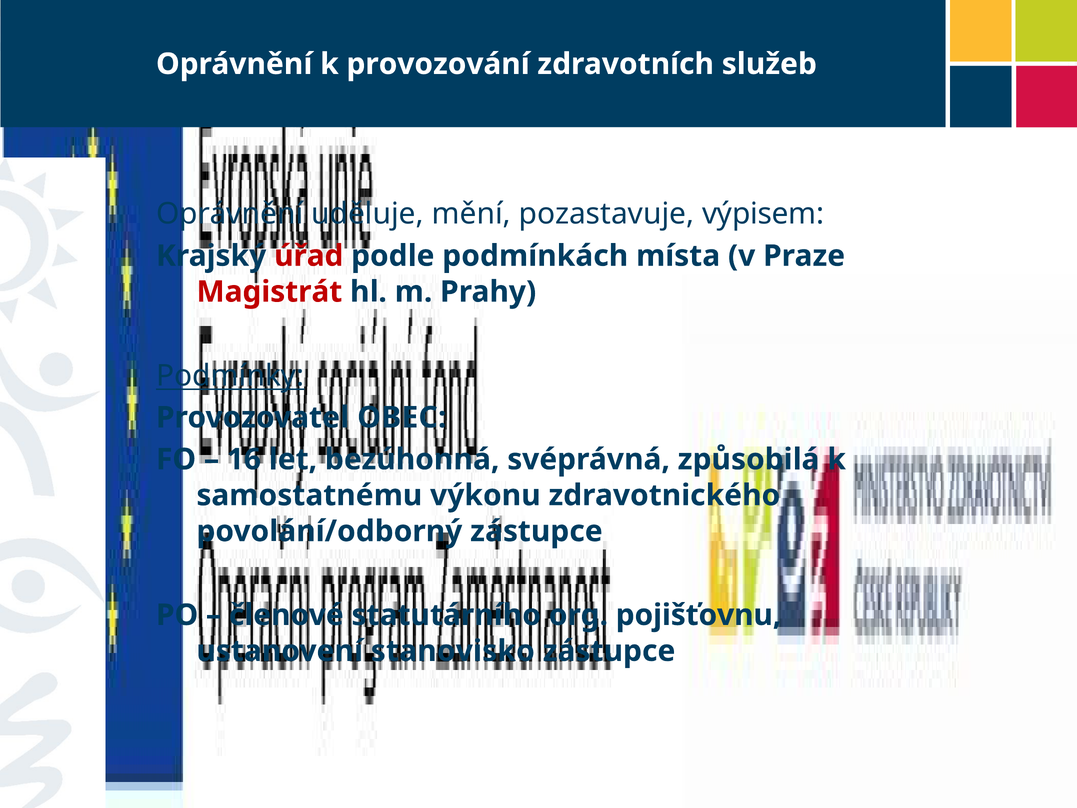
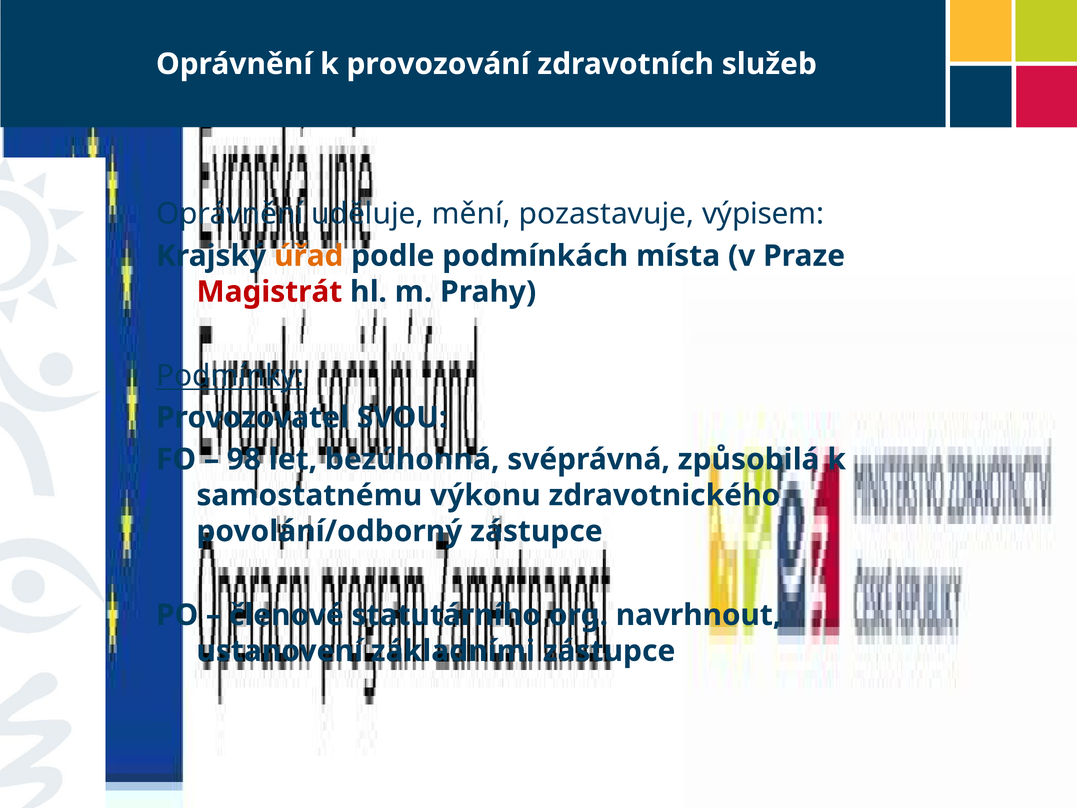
úřad colour: red -> orange (309, 256)
OBEC: OBEC -> SVOU (402, 417)
16: 16 -> 98 (244, 459)
pojišťovnu: pojišťovnu -> navrhnout (699, 615)
stanovisko: stanovisko -> základními (453, 651)
